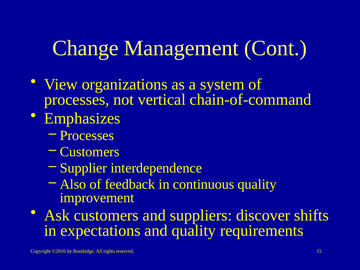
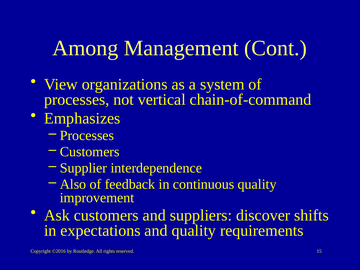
Change: Change -> Among (85, 48)
